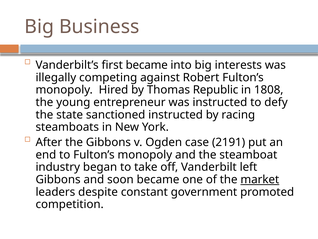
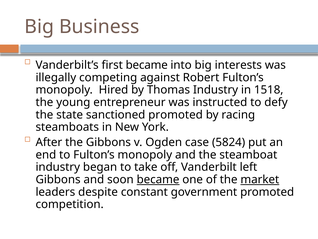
Thomas Republic: Republic -> Industry (216, 90)
1808: 1808 -> 1518 (269, 90)
sanctioned instructed: instructed -> promoted (176, 114)
2191: 2191 -> 5824 (229, 142)
became underline: none -> present (158, 179)
